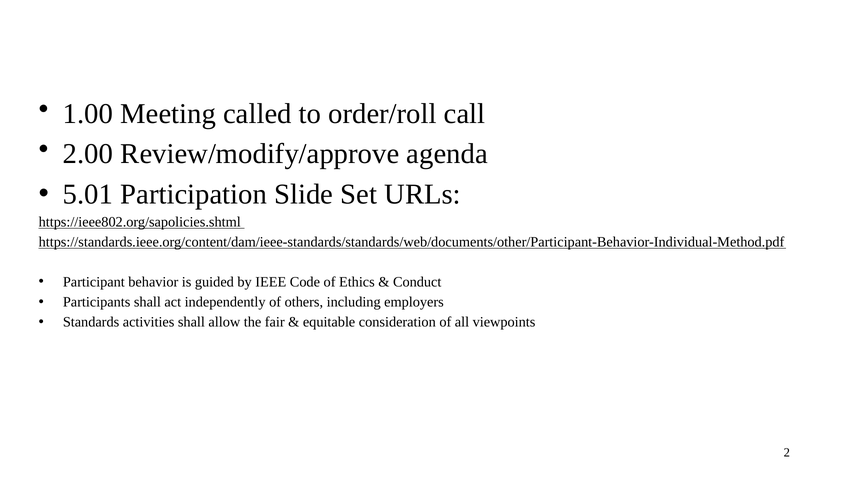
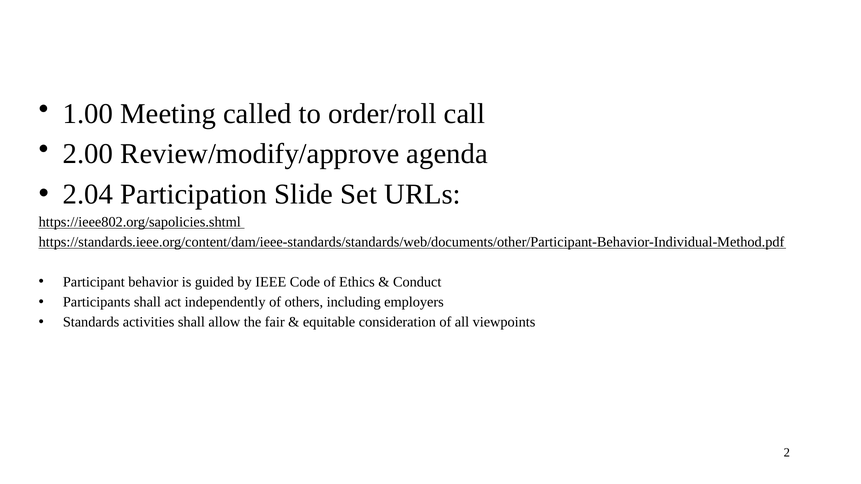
5.01: 5.01 -> 2.04 (88, 194)
